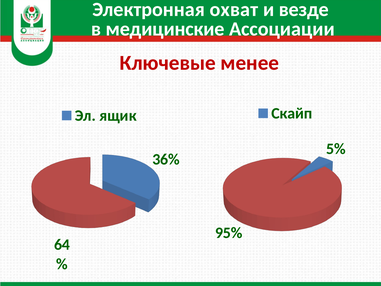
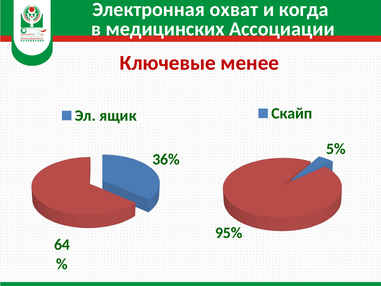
везде: везде -> когда (304, 10)
медицинские: медицинские -> медицинских (165, 29)
